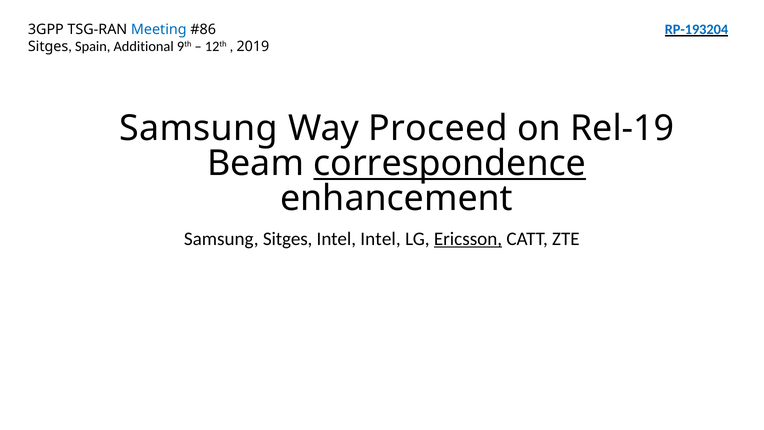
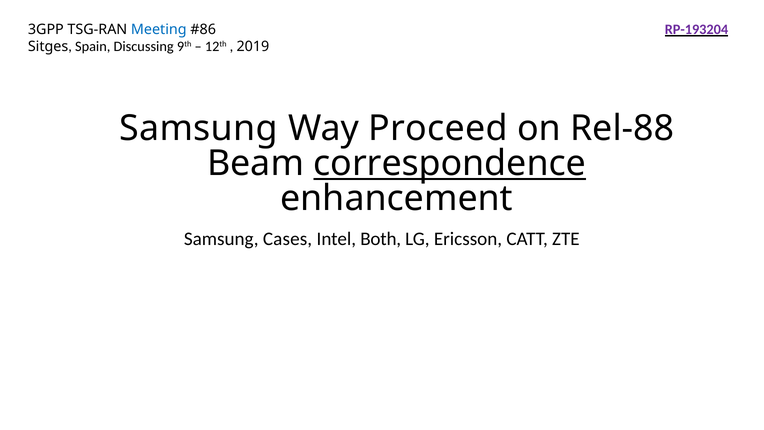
RP-193204 colour: blue -> purple (696, 29)
Additional: Additional -> Discussing (144, 47)
Rel-19: Rel-19 -> Rel-88 (622, 129)
Samsung Sitges: Sitges -> Cases (288, 239)
Intel Intel: Intel -> Both (381, 239)
Ericsson underline: present -> none (468, 239)
